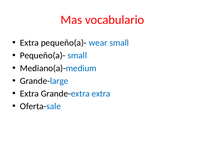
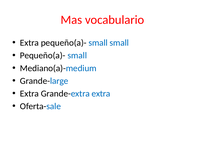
Extra pequeño(a)- wear: wear -> small (98, 43)
